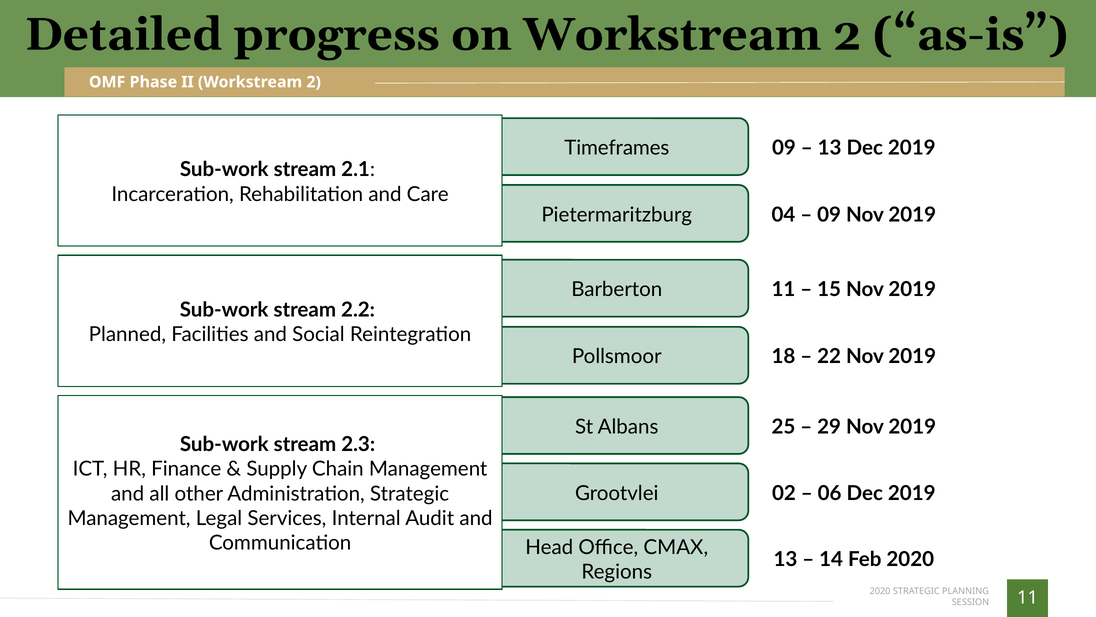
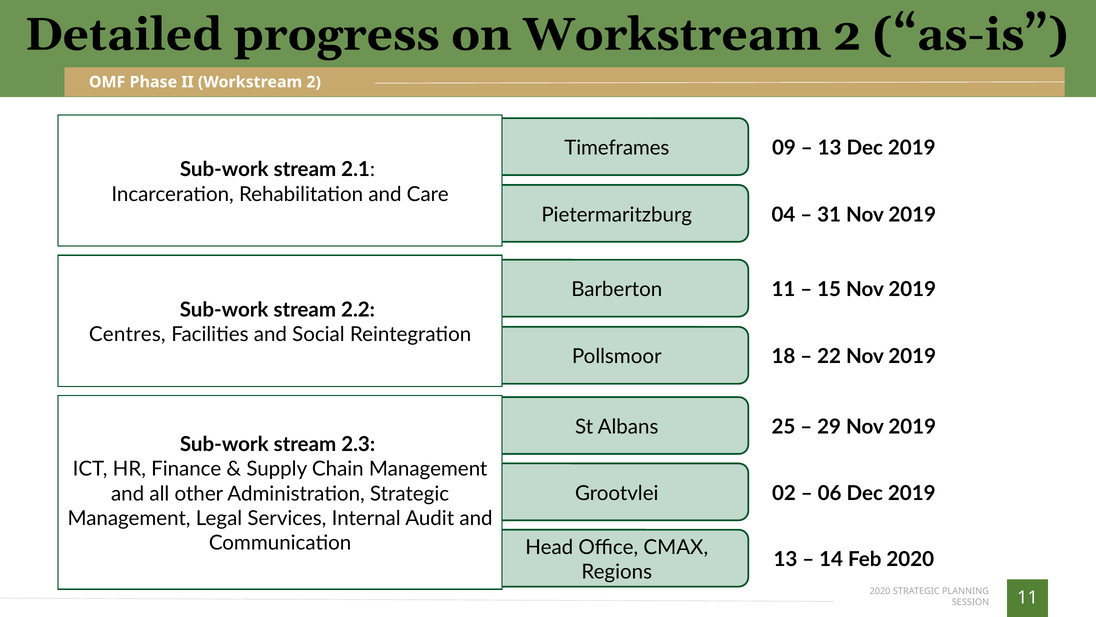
09: 09 -> 31 (829, 215)
Planned: Planned -> Centres (127, 334)
